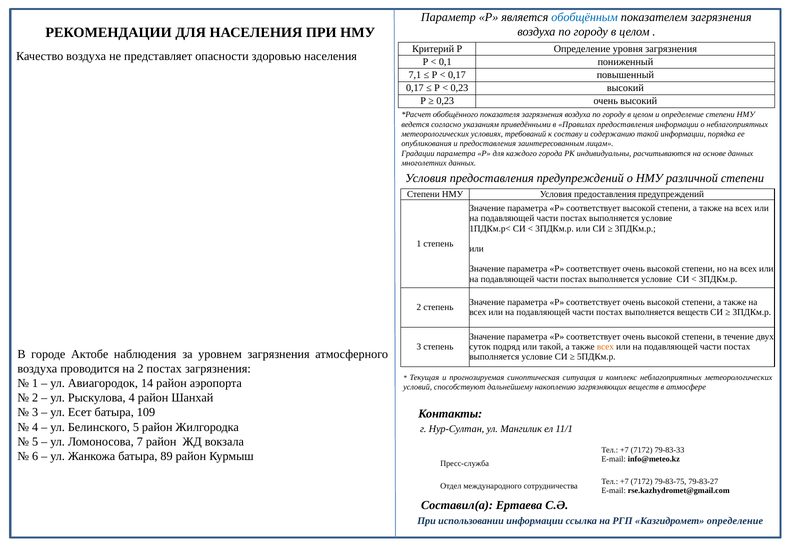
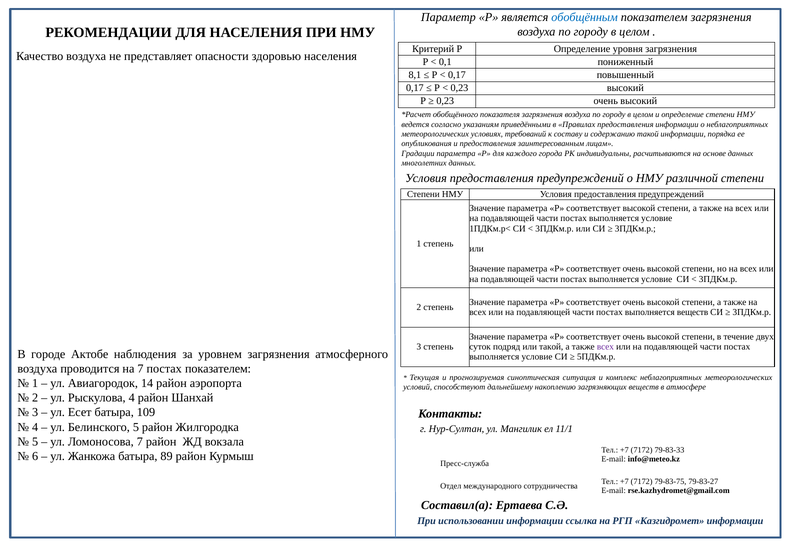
7,1: 7,1 -> 8,1 (415, 75)
всех colour: orange -> purple (605, 347)
на 2: 2 -> 7 (140, 369)
постах загрязнения: загрязнения -> показателем (218, 369)
Казгидромет определение: определение -> информации (735, 521)
